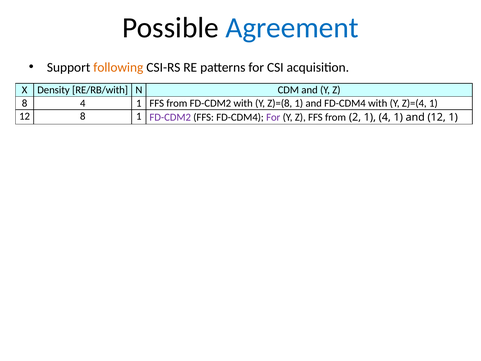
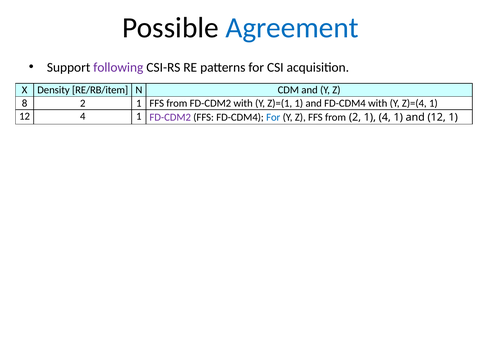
following colour: orange -> purple (118, 67)
RE/RB/with: RE/RB/with -> RE/RB/item (100, 90)
8 4: 4 -> 2 (83, 103)
Z)=(8: Z)=(8 -> Z)=(1 (280, 103)
12 8: 8 -> 4 (83, 116)
For colour: purple -> blue (273, 117)
